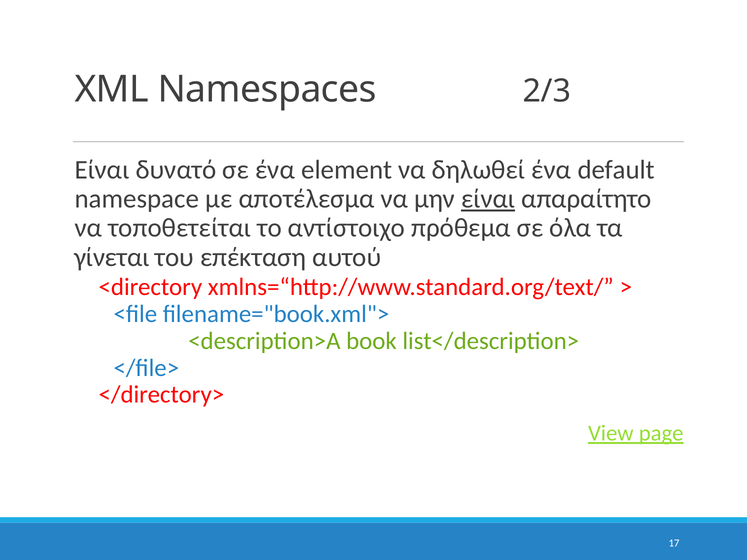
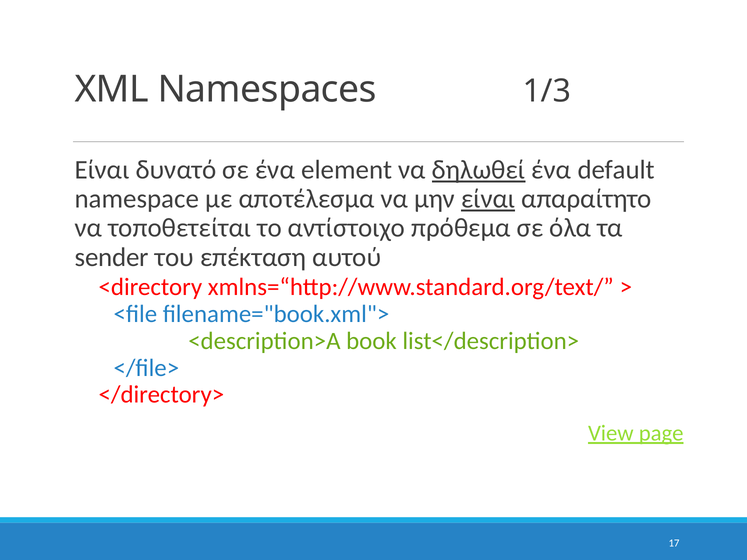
2/3: 2/3 -> 1/3 (547, 91)
δηλωθεί underline: none -> present (479, 170)
γίνεται: γίνεται -> sender (112, 257)
